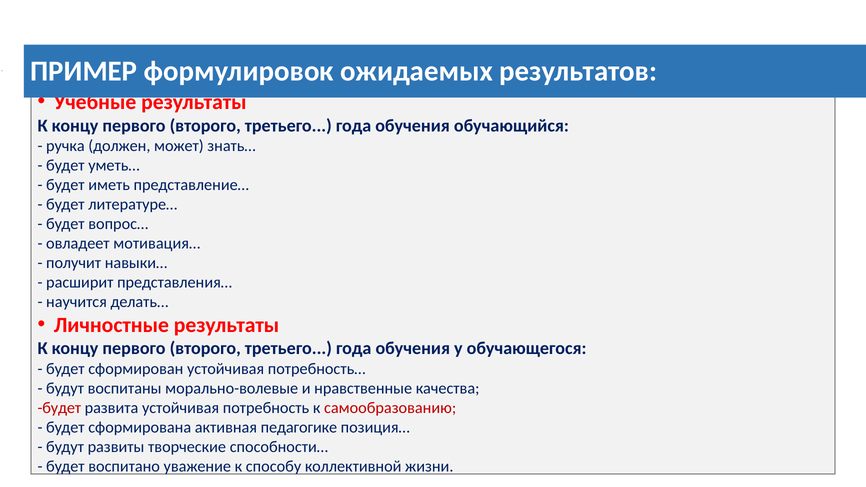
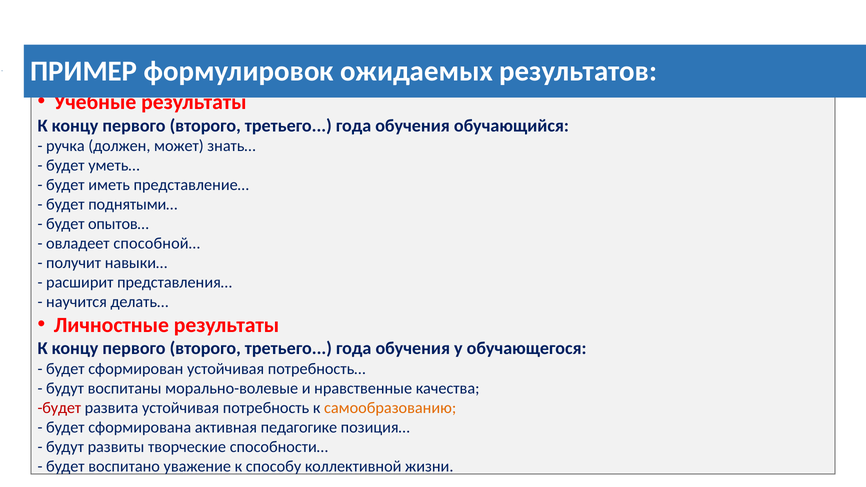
литературе…: литературе… -> поднятыми… (133, 204)
вопрос…: вопрос… -> опытов… (118, 224)
мотивация…: мотивация… -> способной… (157, 243)
самообразованию colour: red -> orange (390, 408)
